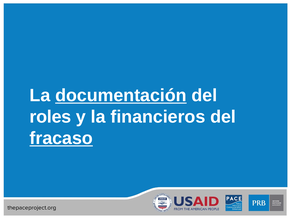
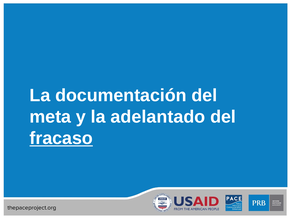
documentación underline: present -> none (121, 95)
roles: roles -> meta (50, 116)
financieros: financieros -> adelantado (158, 116)
